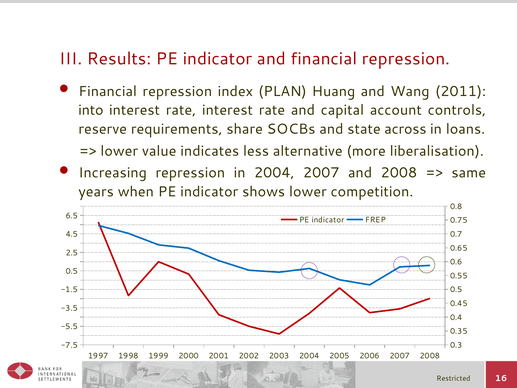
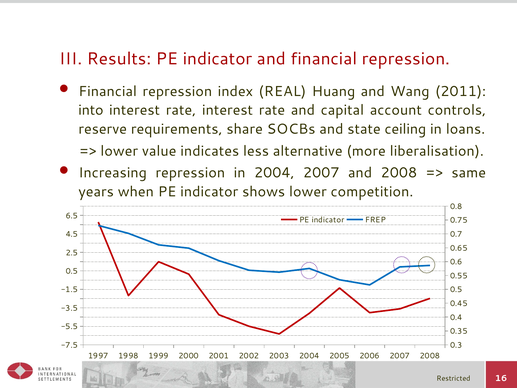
PLAN: PLAN -> REAL (282, 91)
across: across -> ceiling (405, 129)
